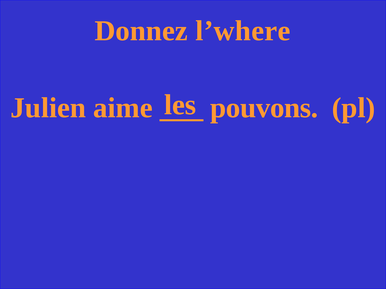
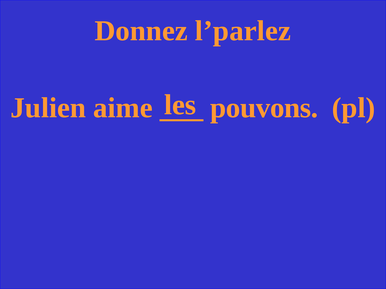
l’where: l’where -> l’parlez (243, 31)
